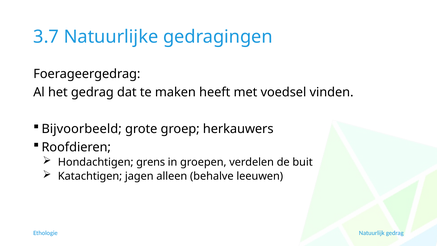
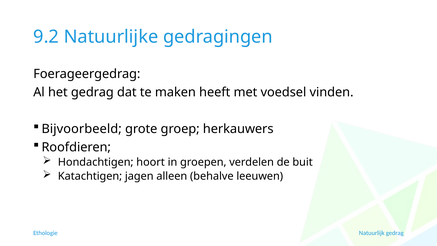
3.7: 3.7 -> 9.2 (46, 37)
grens: grens -> hoort (151, 162)
